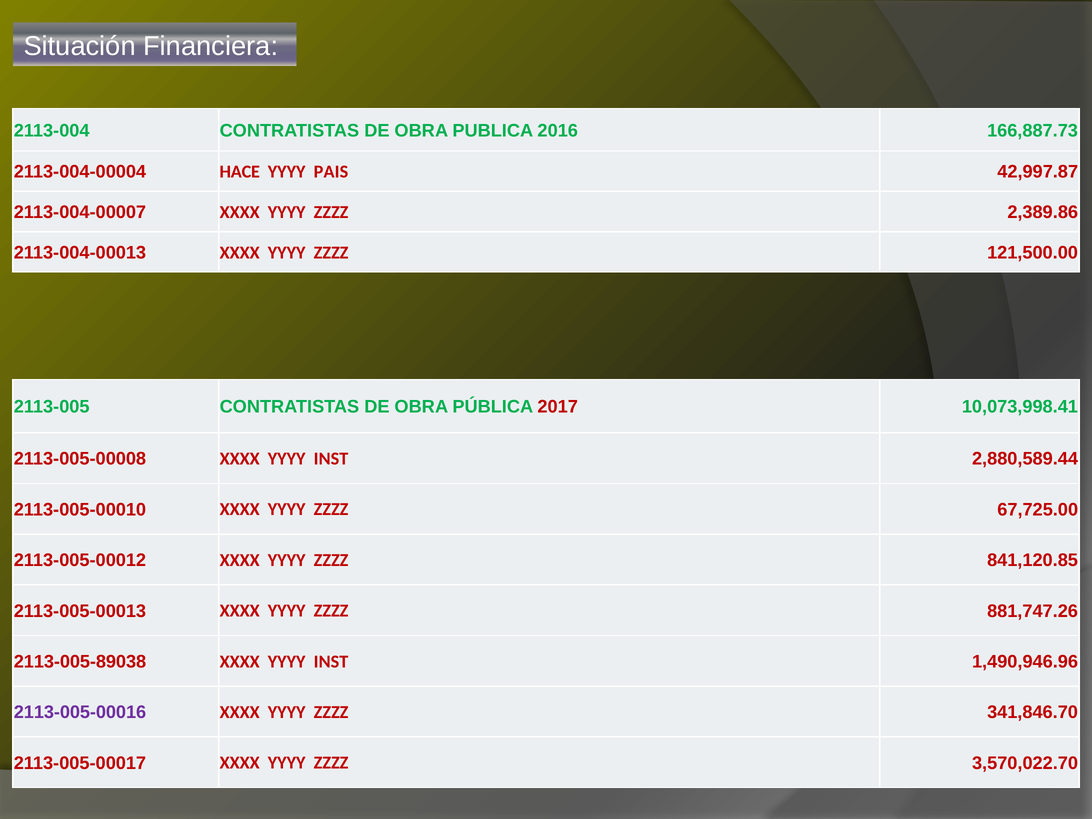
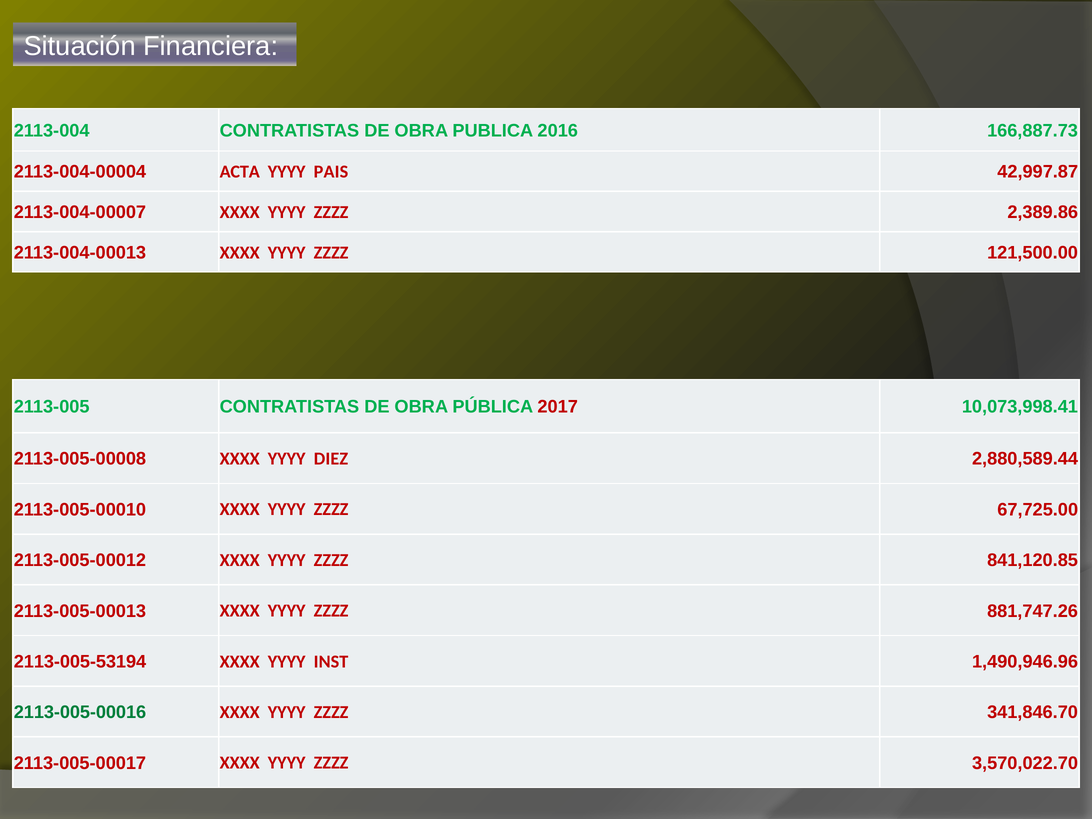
HACE: HACE -> ACTA (240, 172)
2113-005-00008 XXXX YYYY INST: INST -> DIEZ (331, 459)
2113-005-89038: 2113-005-89038 -> 2113-005-53194 (80, 662)
2113-005-00016 colour: purple -> green (80, 712)
